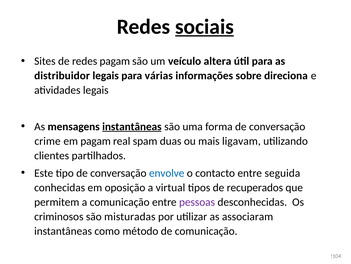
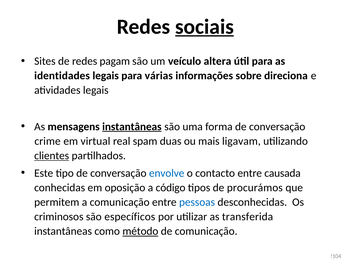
distribuidor: distribuidor -> identidades (62, 75)
em pagam: pagam -> virtual (95, 141)
clientes underline: none -> present (52, 155)
seguida: seguida -> causada (283, 173)
virtual: virtual -> código (171, 187)
recuperados: recuperados -> procurámos (255, 187)
pessoas colour: purple -> blue (197, 202)
misturadas: misturadas -> específicos (130, 216)
associaram: associaram -> transferida (248, 216)
método underline: none -> present (140, 231)
